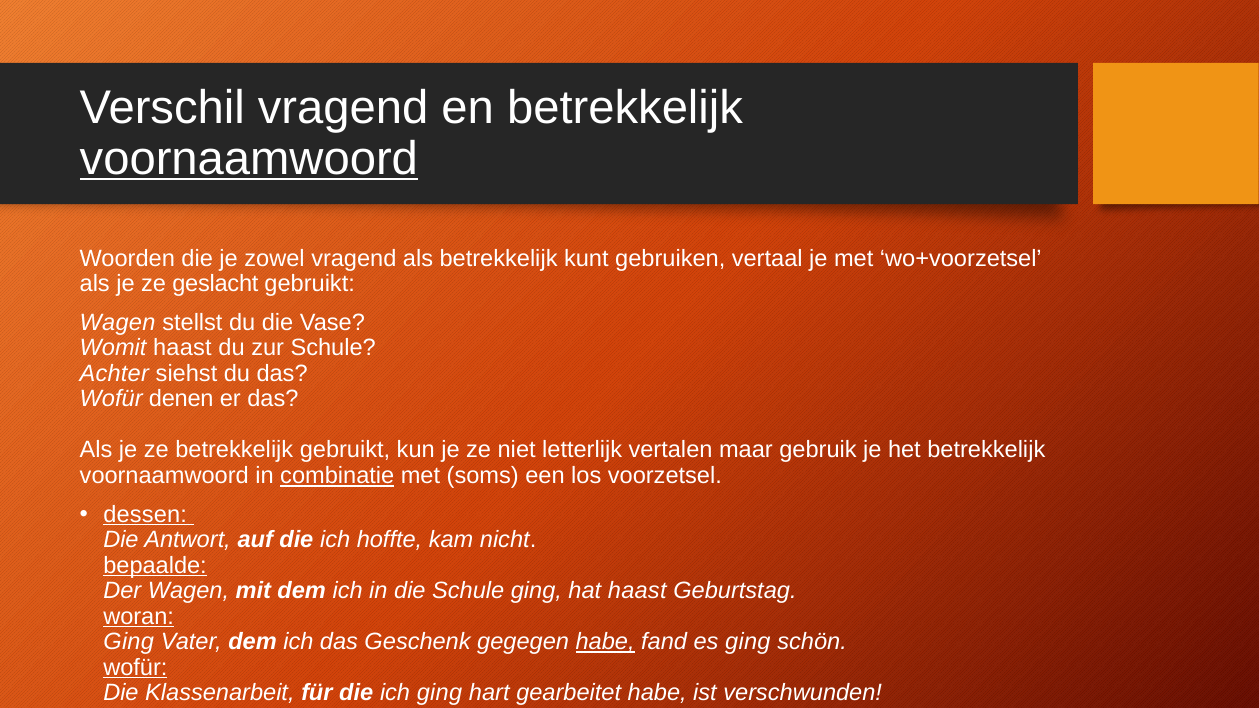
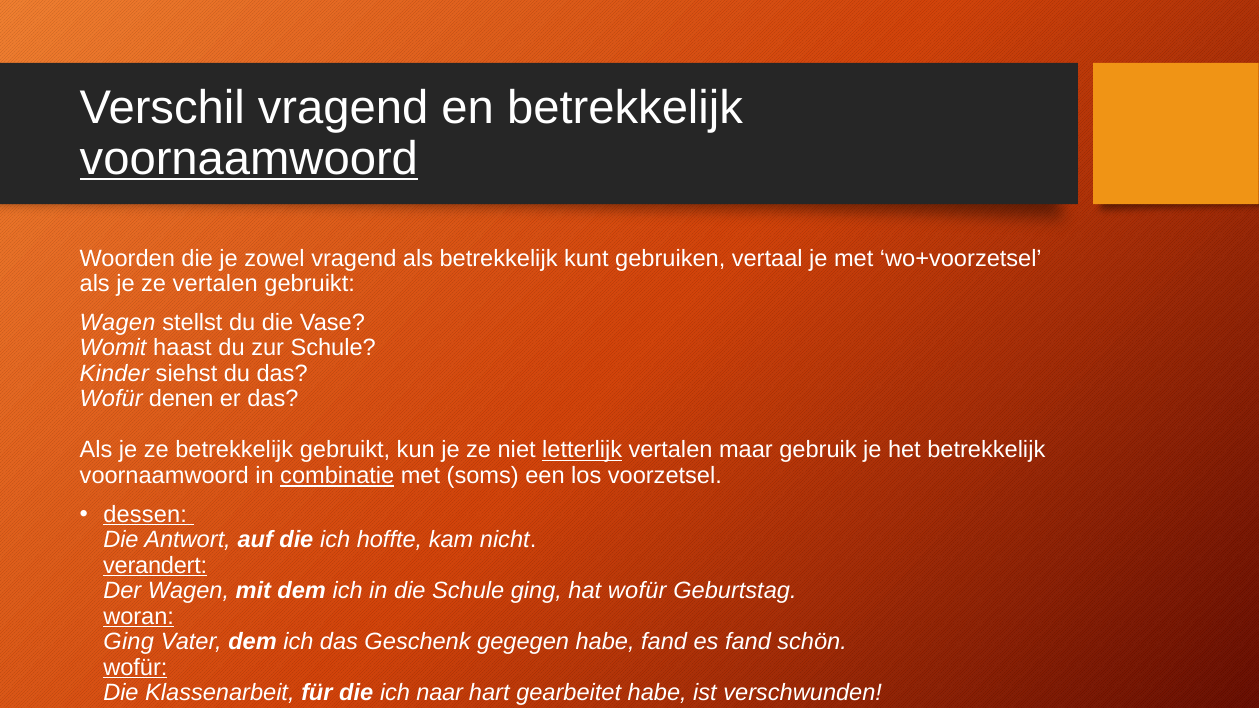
ze geslacht: geslacht -> vertalen (215, 284)
Achter: Achter -> Kinder (114, 374)
letterlijk underline: none -> present (582, 450)
bepaalde: bepaalde -> verandert (155, 565)
hat haast: haast -> wofür (637, 591)
habe underline: present -> none (605, 642)
es ging: ging -> fand (748, 642)
ich ging: ging -> naar (440, 693)
